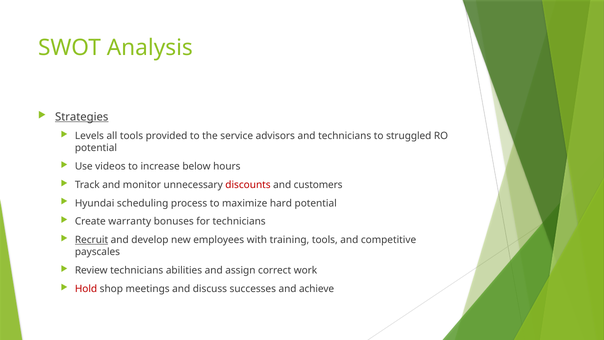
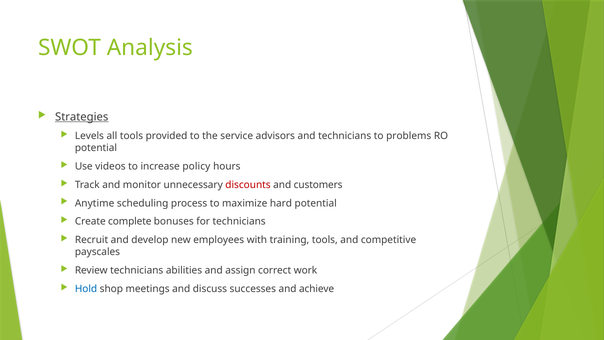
struggled: struggled -> problems (409, 136)
below: below -> policy (196, 166)
Hyundai: Hyundai -> Anytime (95, 203)
warranty: warranty -> complete (130, 221)
Recruit underline: present -> none (92, 240)
Hold colour: red -> blue (86, 289)
